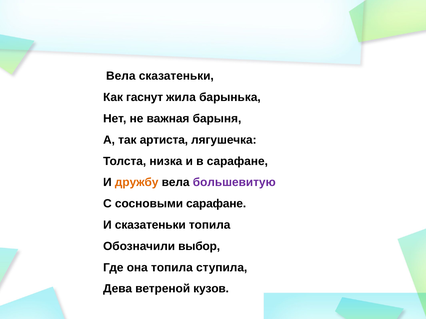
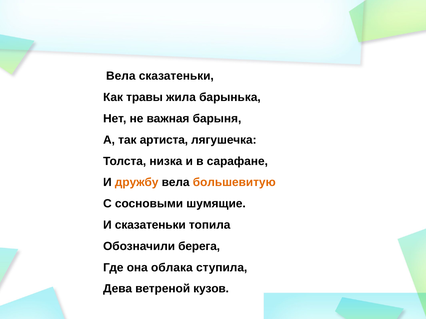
гаснут: гаснут -> травы (145, 98)
большевитую colour: purple -> orange (234, 183)
сосновыми сарафане: сарафане -> шумящие (216, 204)
выбор: выбор -> берега (199, 247)
она топила: топила -> облака (172, 268)
